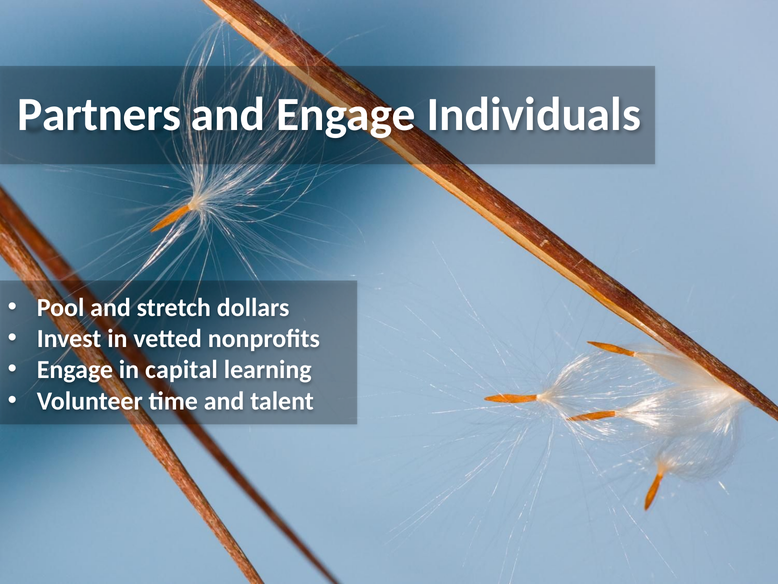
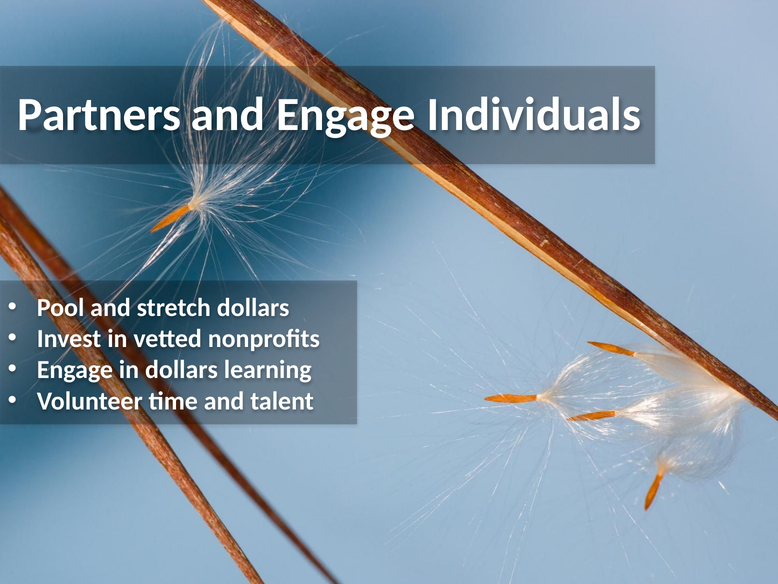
in capital: capital -> dollars (181, 370)
